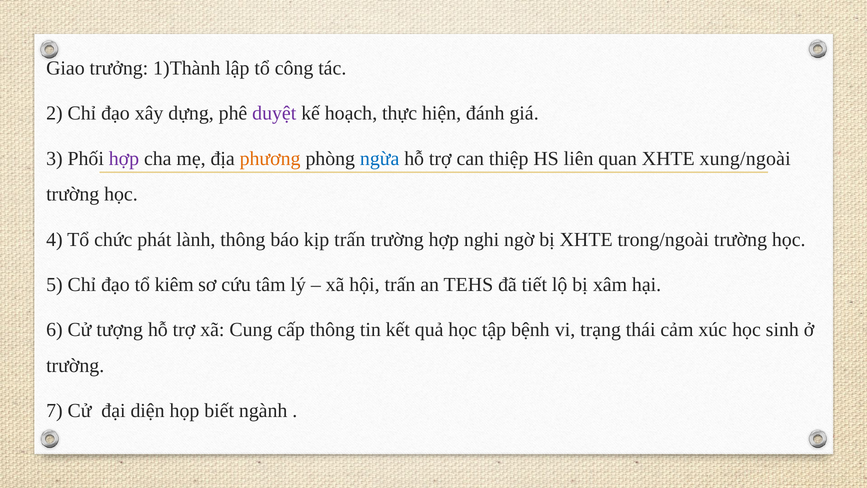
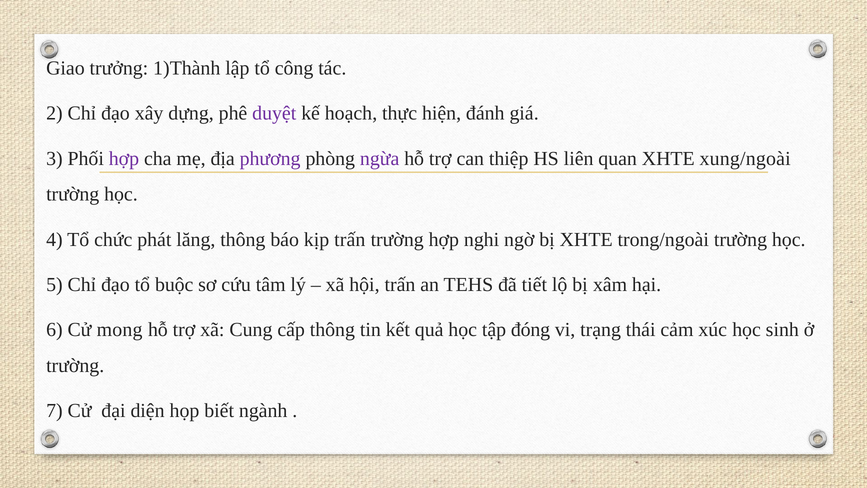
phương colour: orange -> purple (270, 158)
ngừa colour: blue -> purple (380, 158)
lành: lành -> lăng (196, 239)
kiêm: kiêm -> buộc (174, 284)
tượng: tượng -> mong (120, 330)
bệnh: bệnh -> đóng (530, 330)
